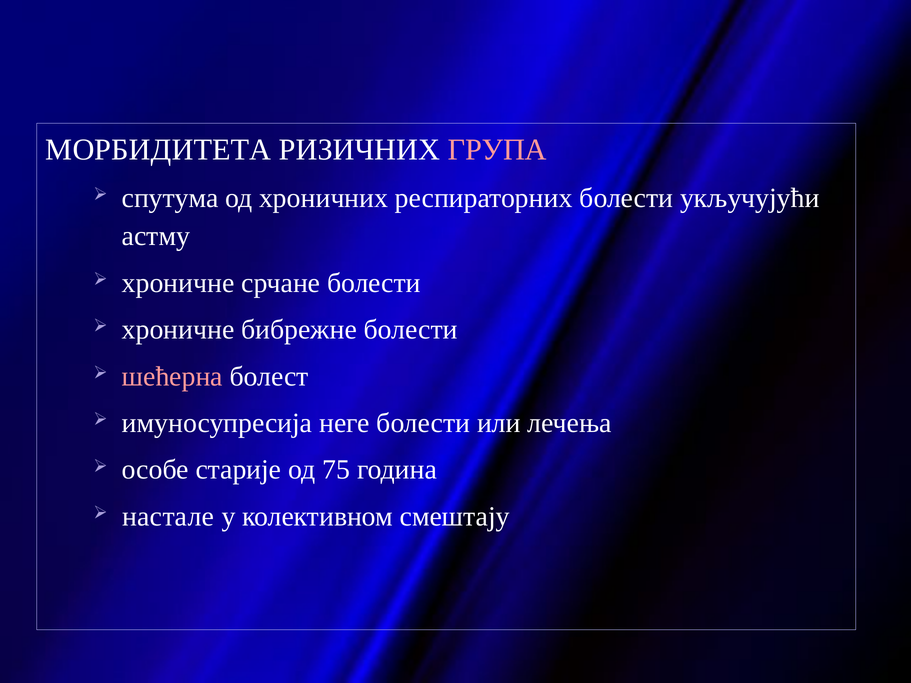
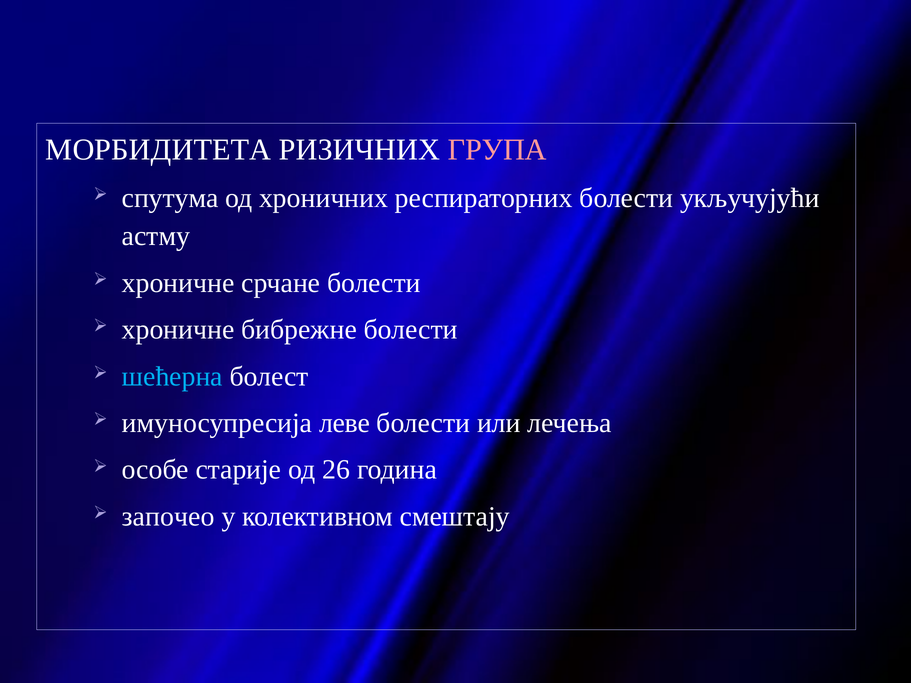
шећерна colour: pink -> light blue (172, 376)
неге: неге -> леве (345, 423)
75: 75 -> 26 (336, 470)
настале: настале -> започео (168, 517)
